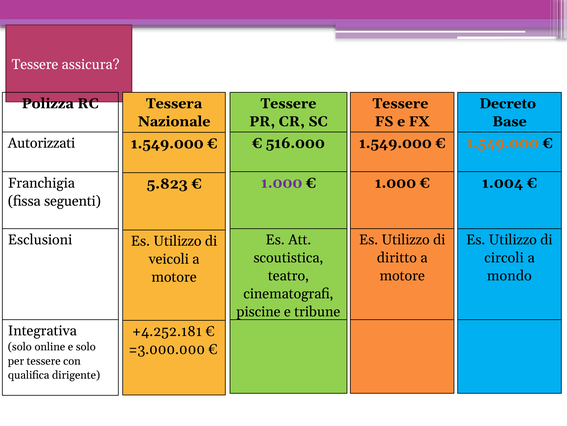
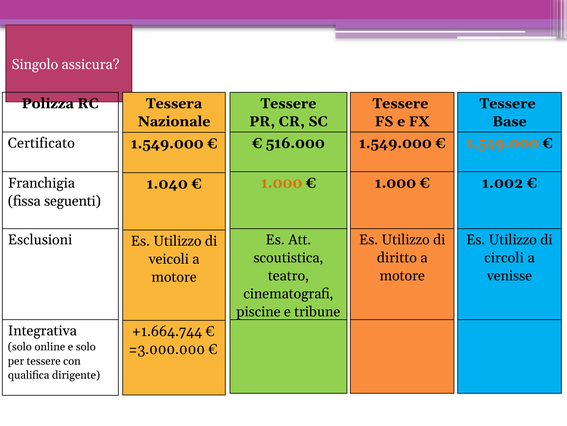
Tessere: Tessere -> Singolo (35, 64)
Decreto: Decreto -> Tessere (508, 103)
Autorizzati: Autorizzati -> Certificato (41, 143)
1.000 colour: purple -> orange (282, 183)
1.004: 1.004 -> 1.002 (503, 183)
5.823: 5.823 -> 1.040 (167, 184)
mondo: mondo -> venisse (509, 275)
+4.252.181: +4.252.181 -> +1.664.744 (167, 331)
